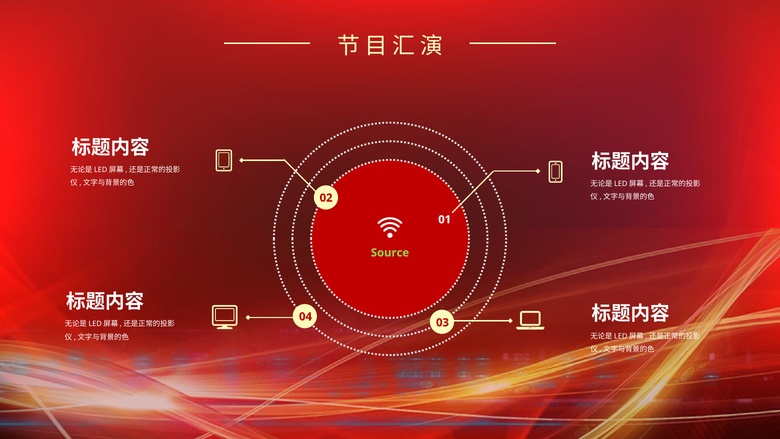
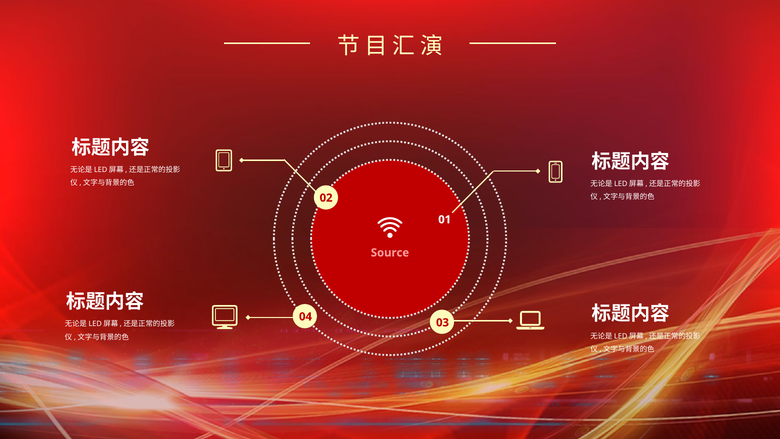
Source colour: light green -> pink (390, 253)
